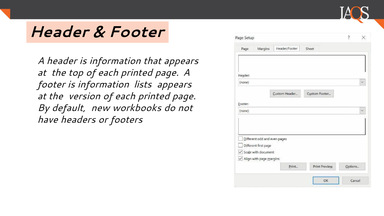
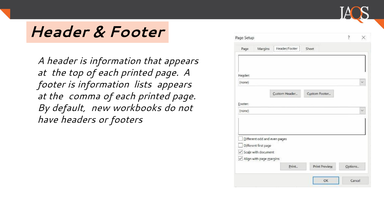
version: version -> comma (84, 96)
